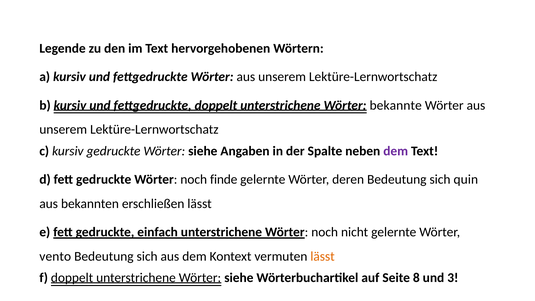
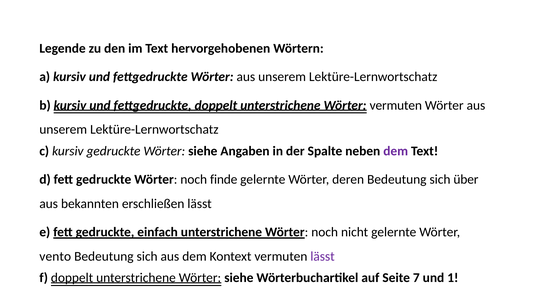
Wörter bekannte: bekannte -> vermuten (396, 105)
quin: quin -> über (466, 180)
lässt colour: orange -> purple (323, 256)
8: 8 -> 7 (416, 278)
3: 3 -> 1 (453, 278)
